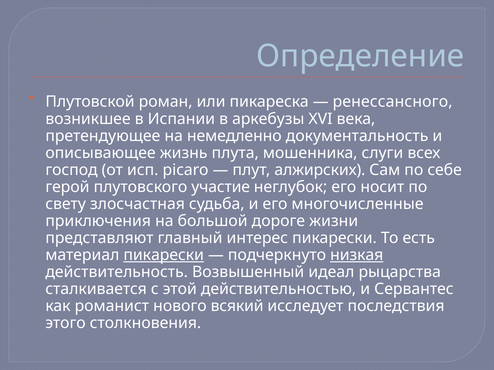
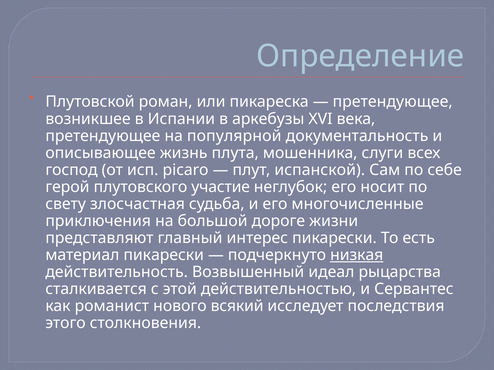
ренессансного: ренессансного -> претендующее (393, 102)
немедленно: немедленно -> популярной (234, 136)
алжирских: алжирских -> испанской (320, 170)
пикарески underline: present -> none (164, 255)
